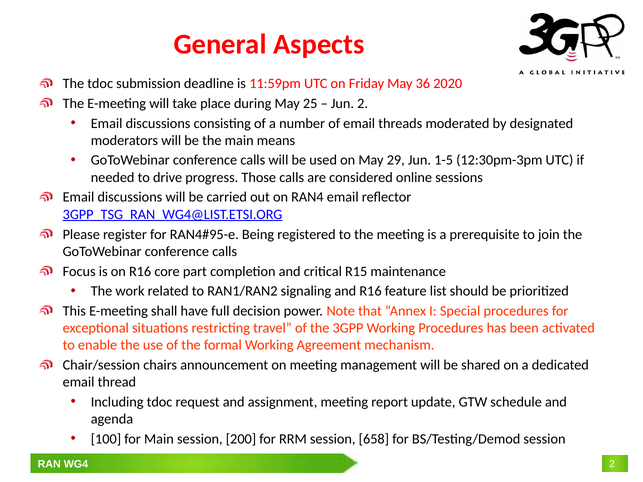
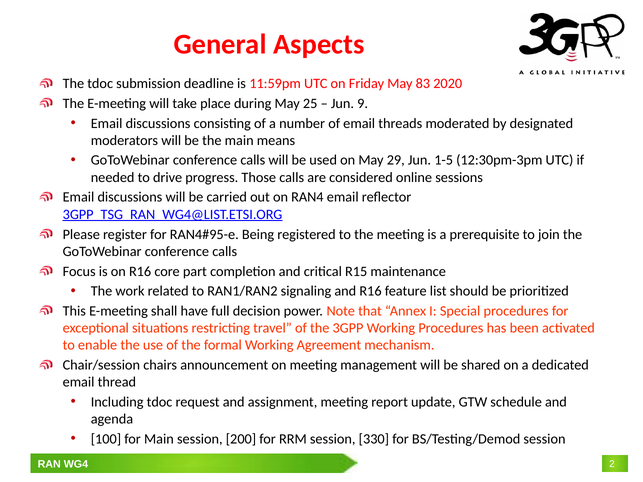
36: 36 -> 83 (423, 84)
Jun 2: 2 -> 9 (363, 104)
658: 658 -> 330 (374, 439)
